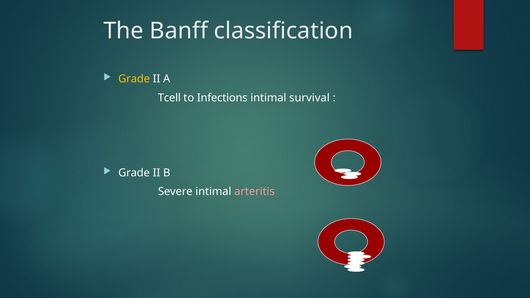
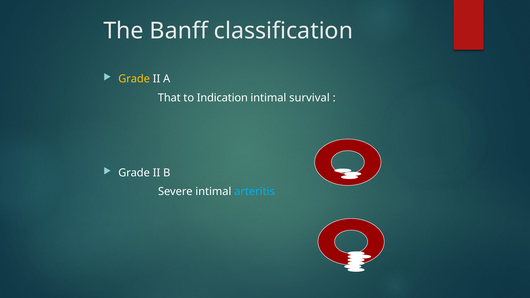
Tcell: Tcell -> That (169, 98)
Infections: Infections -> Indication (222, 98)
arteritis colour: pink -> light blue (255, 192)
